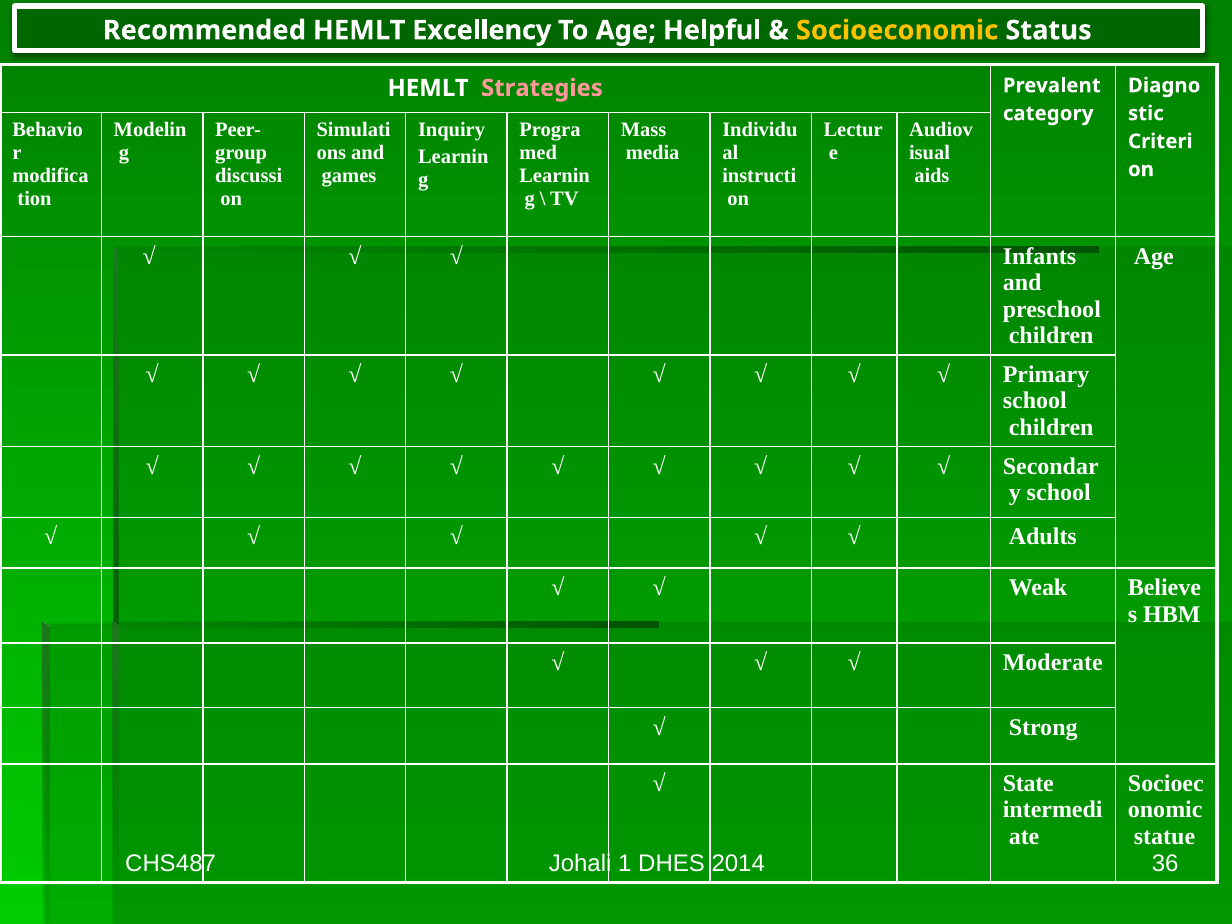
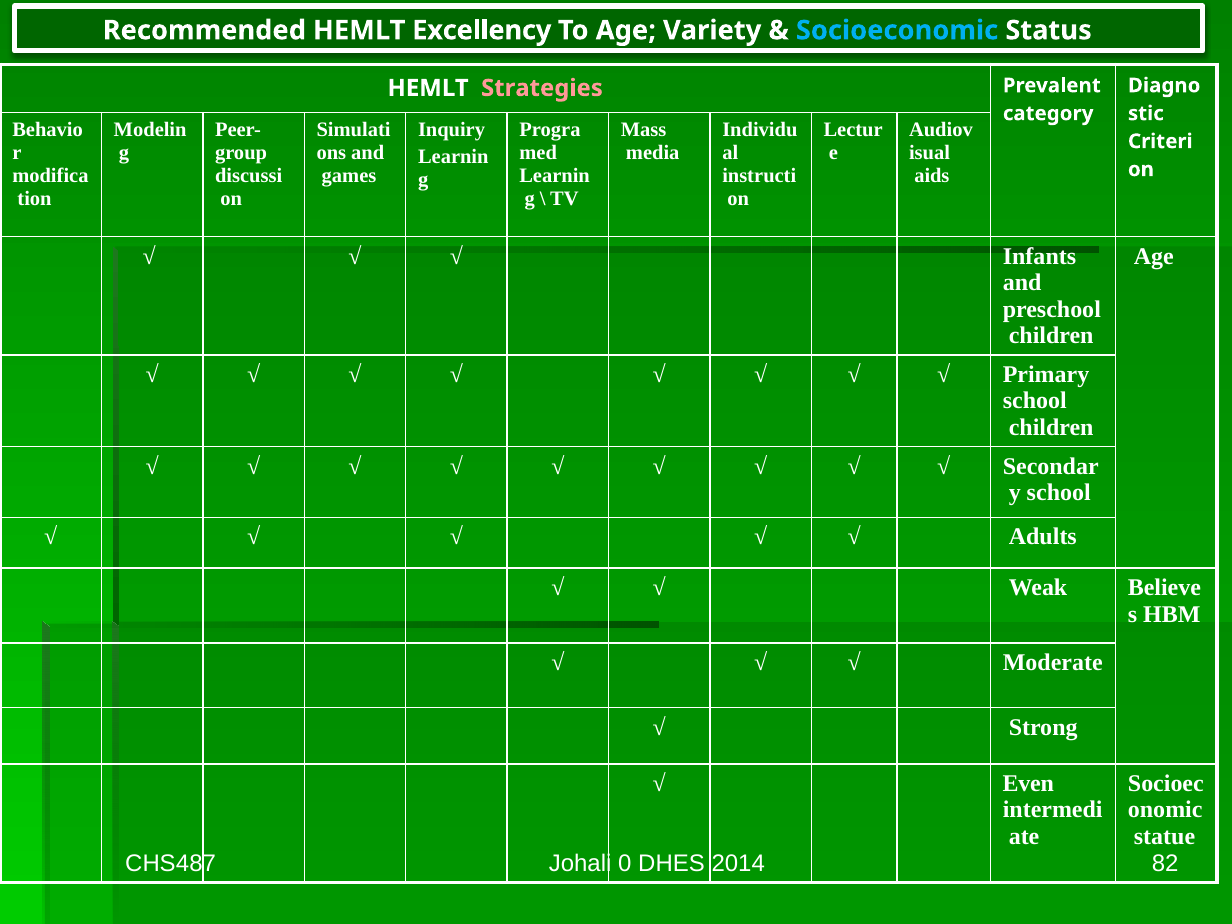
Helpful: Helpful -> Variety (712, 30)
Socioeconomic colour: yellow -> light blue (897, 30)
State: State -> Even (1028, 783)
1: 1 -> 0 (625, 864)
36: 36 -> 82 (1165, 864)
